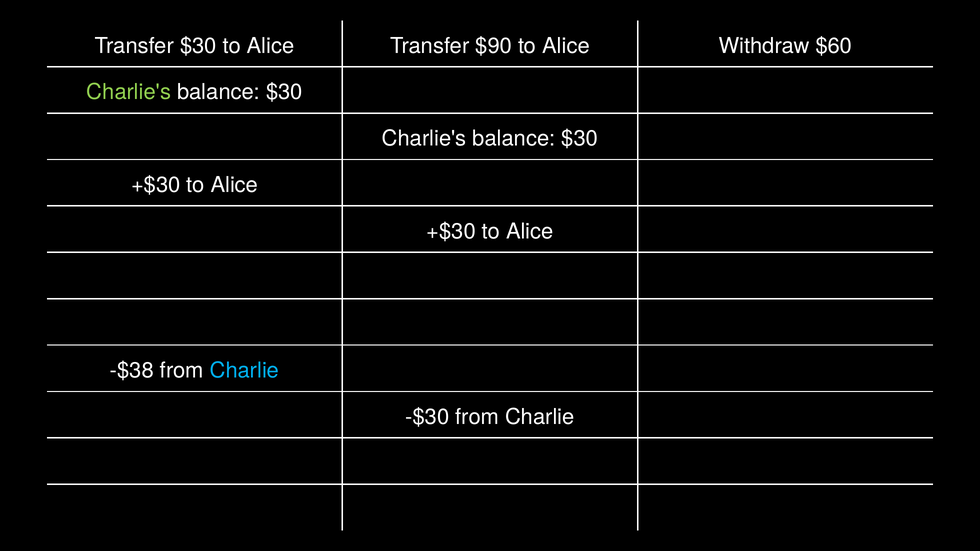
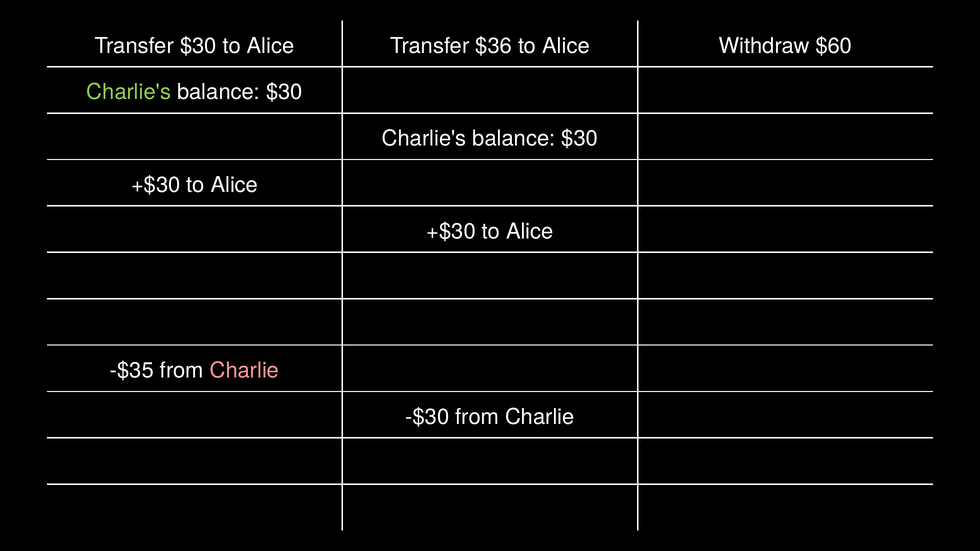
$90: $90 -> $36 (494, 46)
-$38: -$38 -> -$35 (132, 371)
Charlie colour: light blue -> pink (244, 371)
